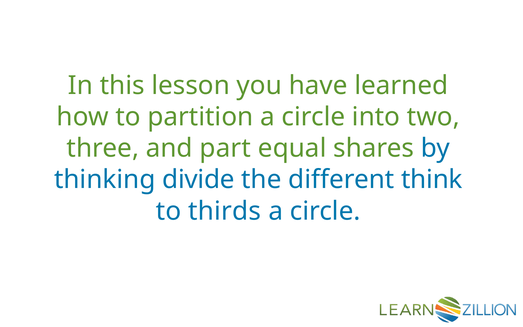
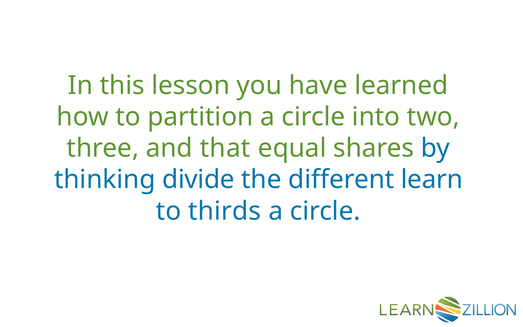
part: part -> that (225, 148)
think: think -> learn (432, 180)
